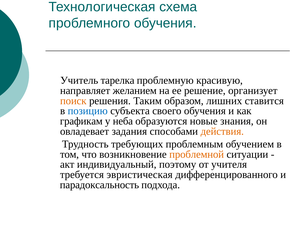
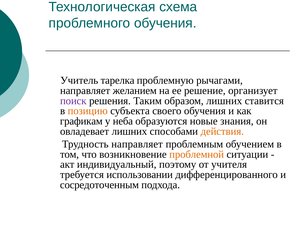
красивую: красивую -> рычагами (220, 80)
поиск colour: orange -> purple (73, 101)
позицию colour: blue -> orange (88, 111)
овладевает задания: задания -> лишних (129, 131)
Трудность требующих: требующих -> направляет (137, 144)
эвристическая: эвристическая -> использовании (140, 174)
парадоксальность: парадоксальность -> сосредоточенным (99, 185)
